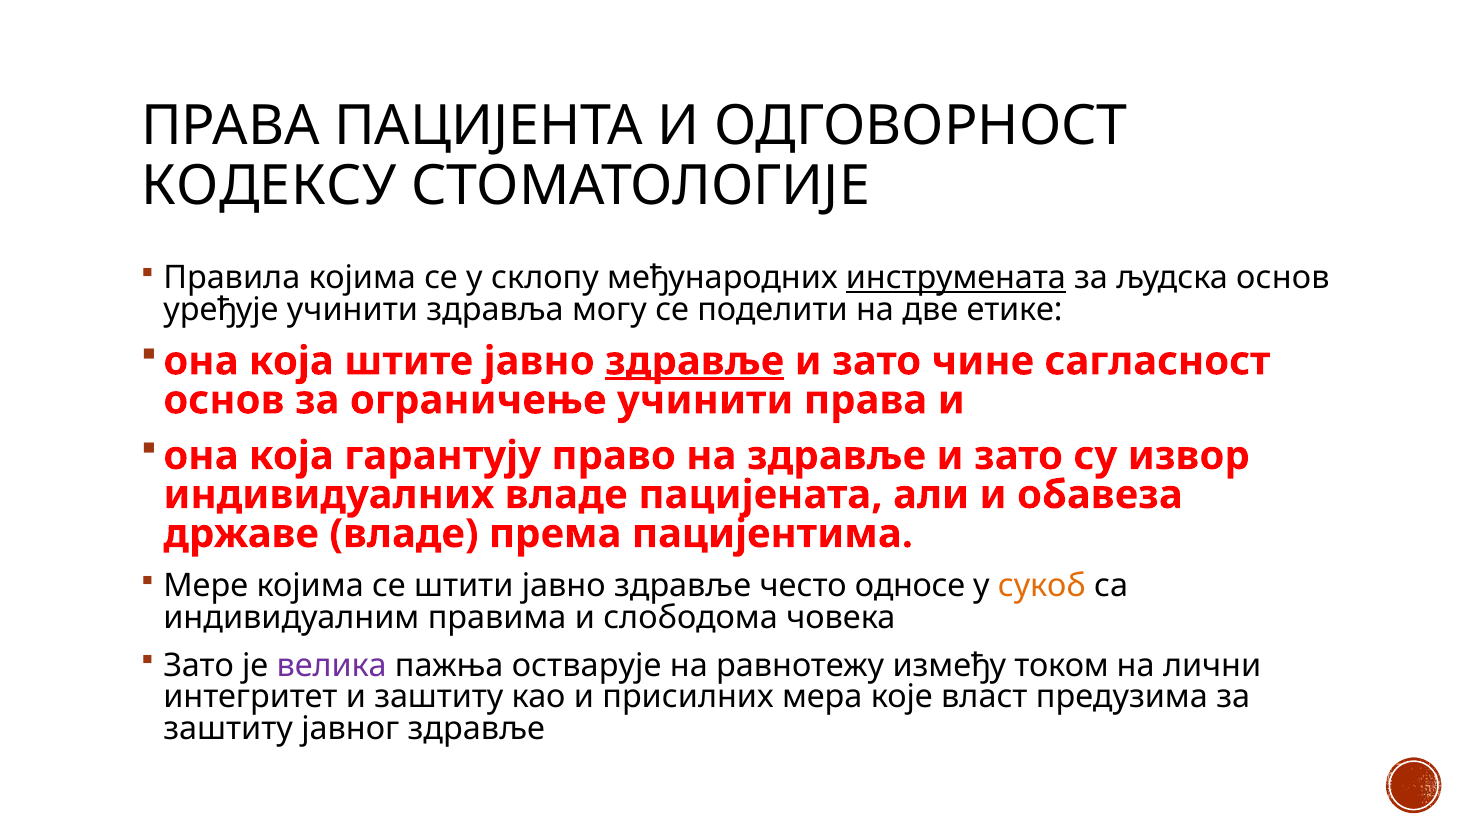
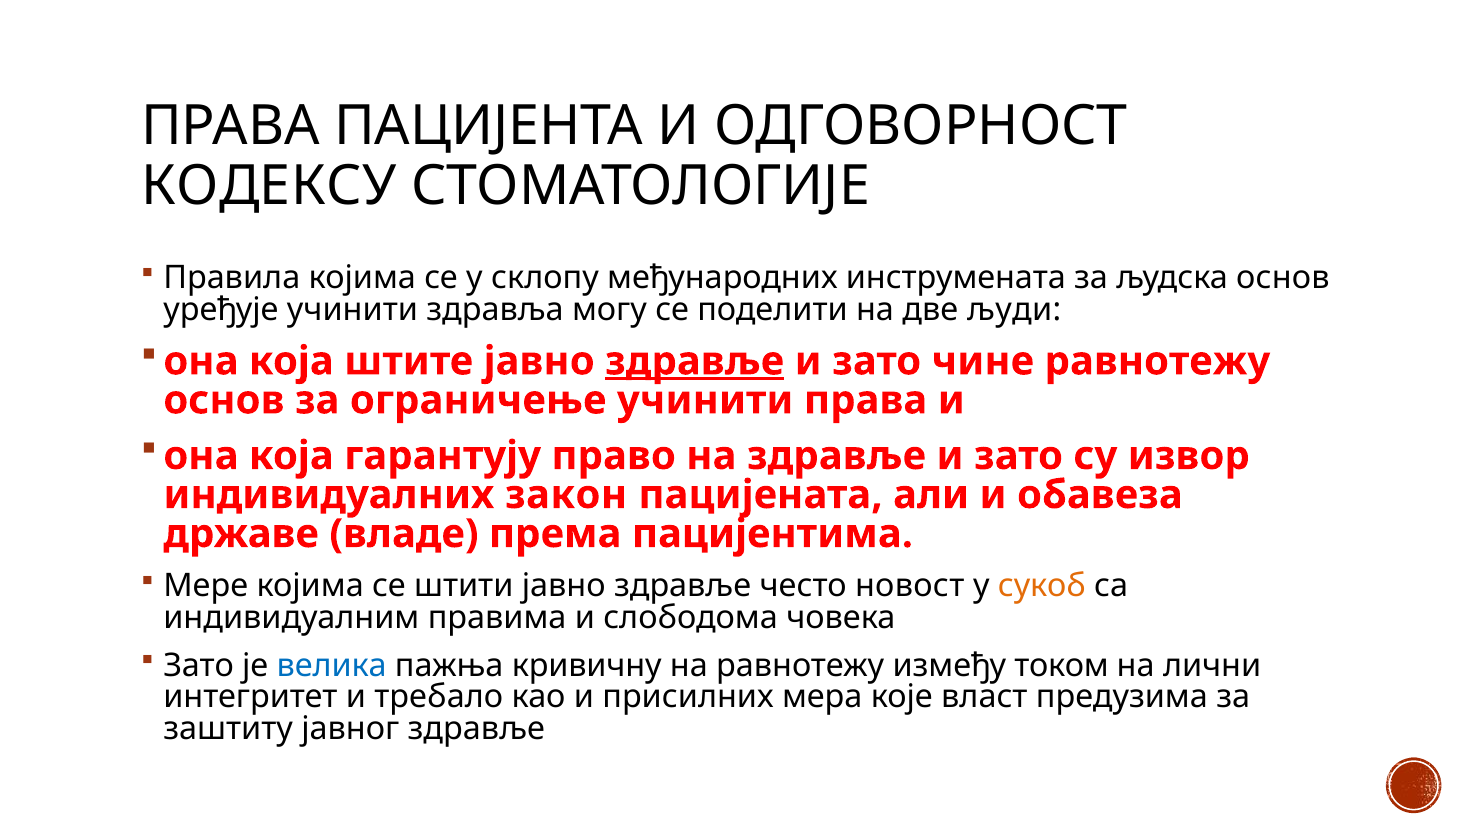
инструмената underline: present -> none (956, 278)
етике: етике -> људи (1014, 309)
чине сагласност: сагласност -> равнотежу (1157, 361)
индивидуалних владе: владе -> закон (566, 495)
односе: односе -> новост (910, 586)
велика colour: purple -> blue (332, 665)
остварује: остварује -> кривичну (587, 665)
и заштиту: заштиту -> требало (439, 697)
